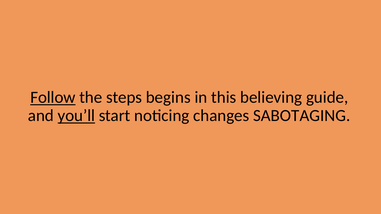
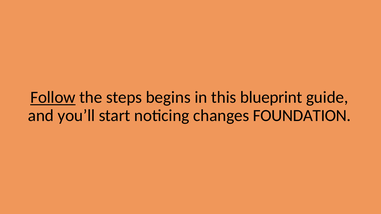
believing: believing -> blueprint (271, 98)
you’ll underline: present -> none (76, 116)
SABOTAGING: SABOTAGING -> FOUNDATION (302, 116)
